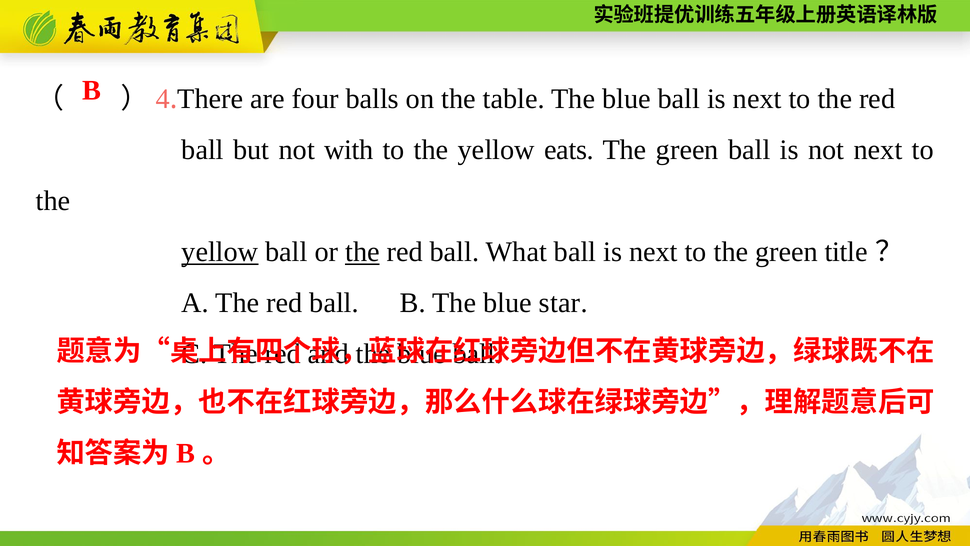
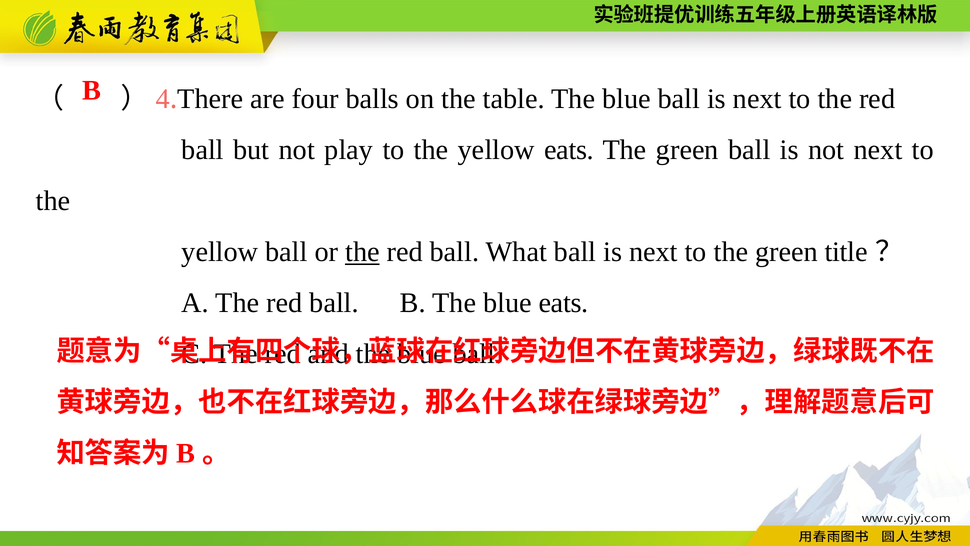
with: with -> play (349, 150)
yellow underline: present -> none (220, 252)
blue star: star -> eats (564, 303)
